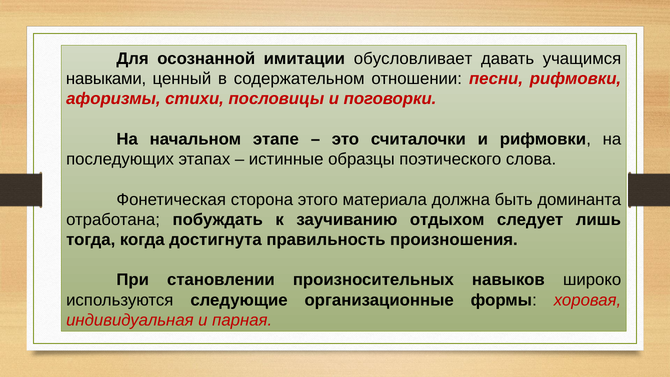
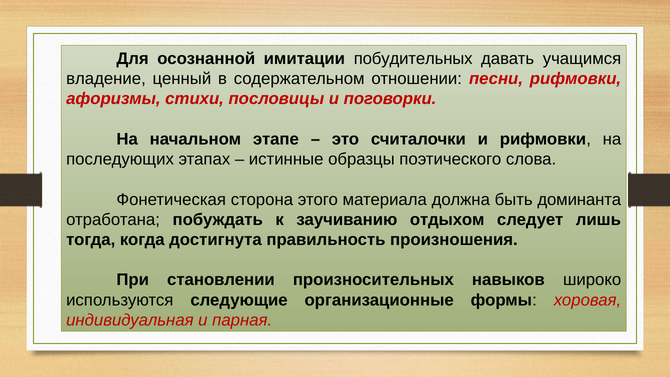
обусловливает: обусловливает -> побудительных (413, 59)
навыками: навыками -> владение (106, 79)
